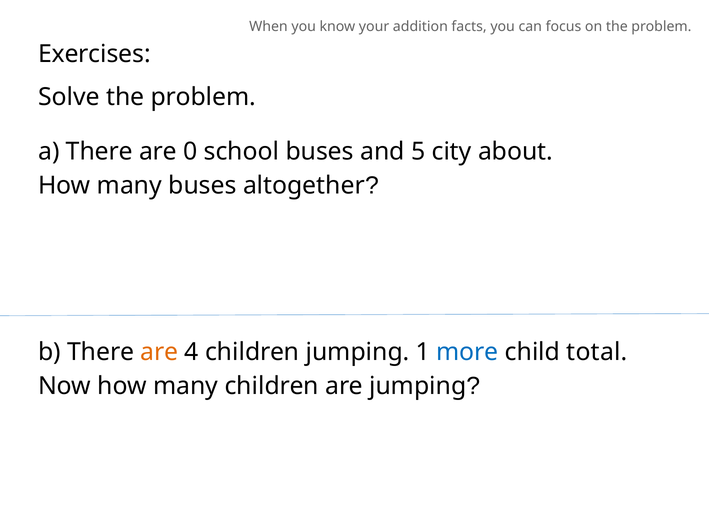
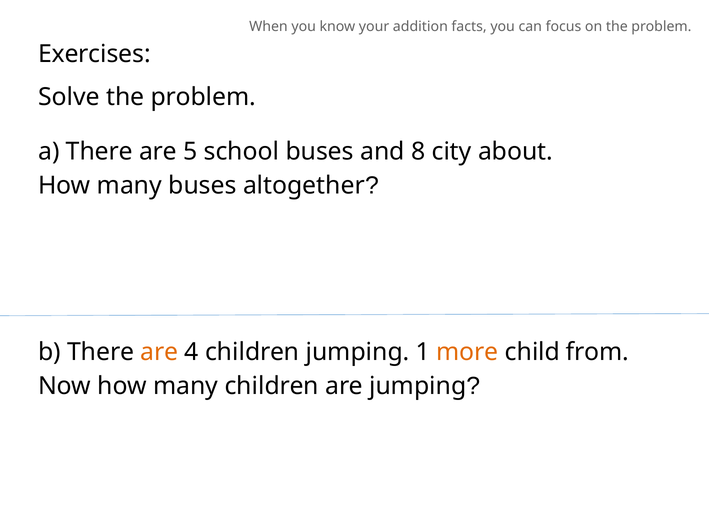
0: 0 -> 5 (190, 152)
5: 5 -> 8 (418, 152)
more colour: blue -> orange (467, 352)
total: total -> from (597, 352)
